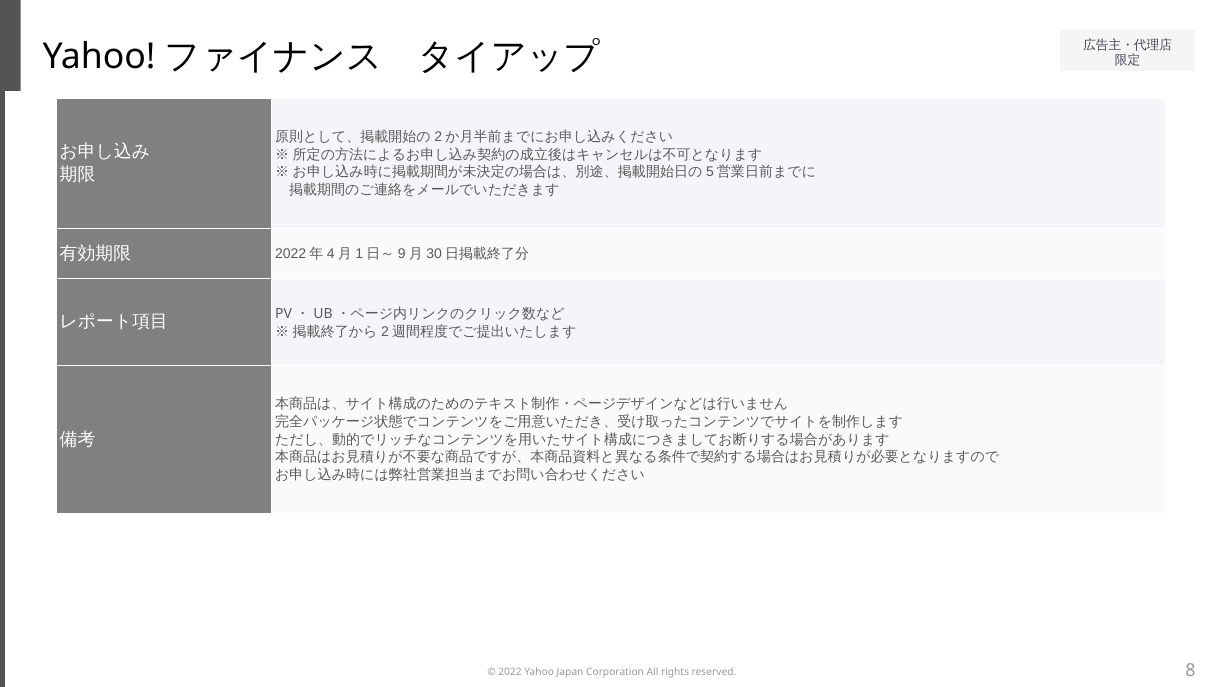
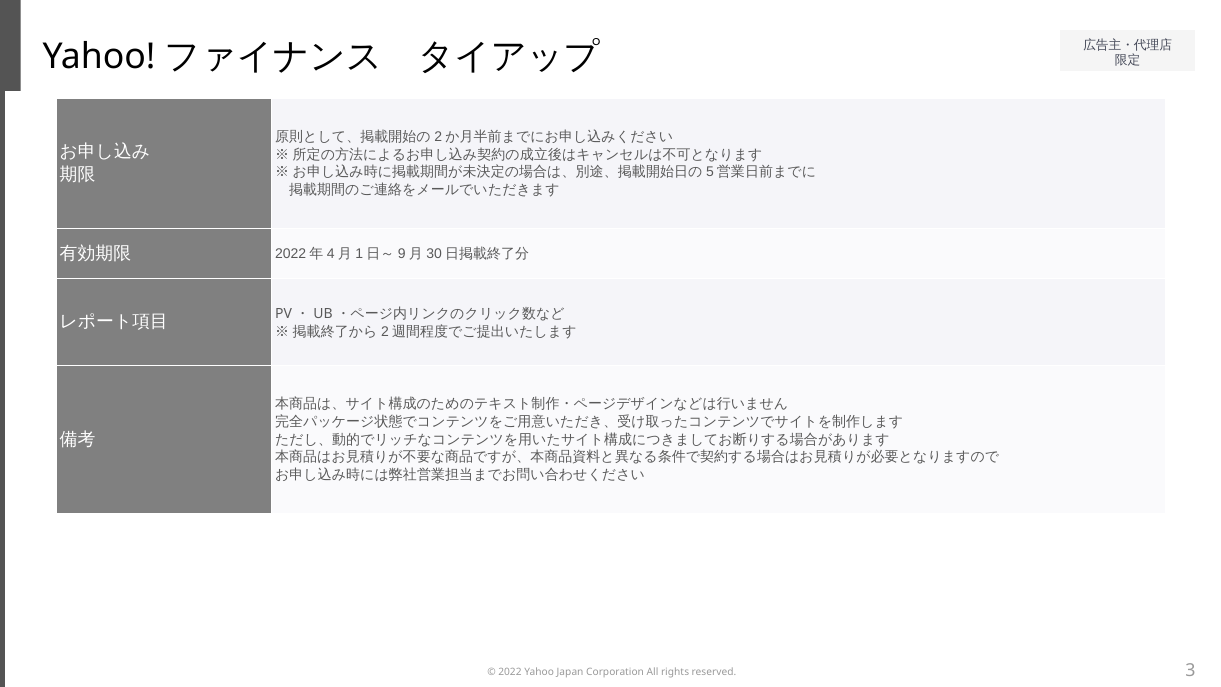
8: 8 -> 3 (1190, 670)
